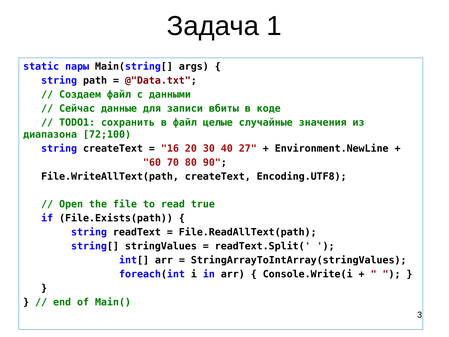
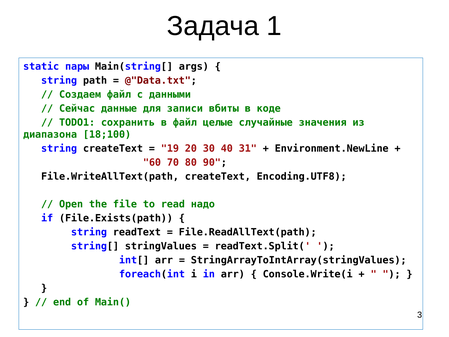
72;100: 72;100 -> 18;100 (107, 134)
16: 16 -> 19 (170, 148)
27: 27 -> 31 (248, 148)
true: true -> надо (203, 204)
